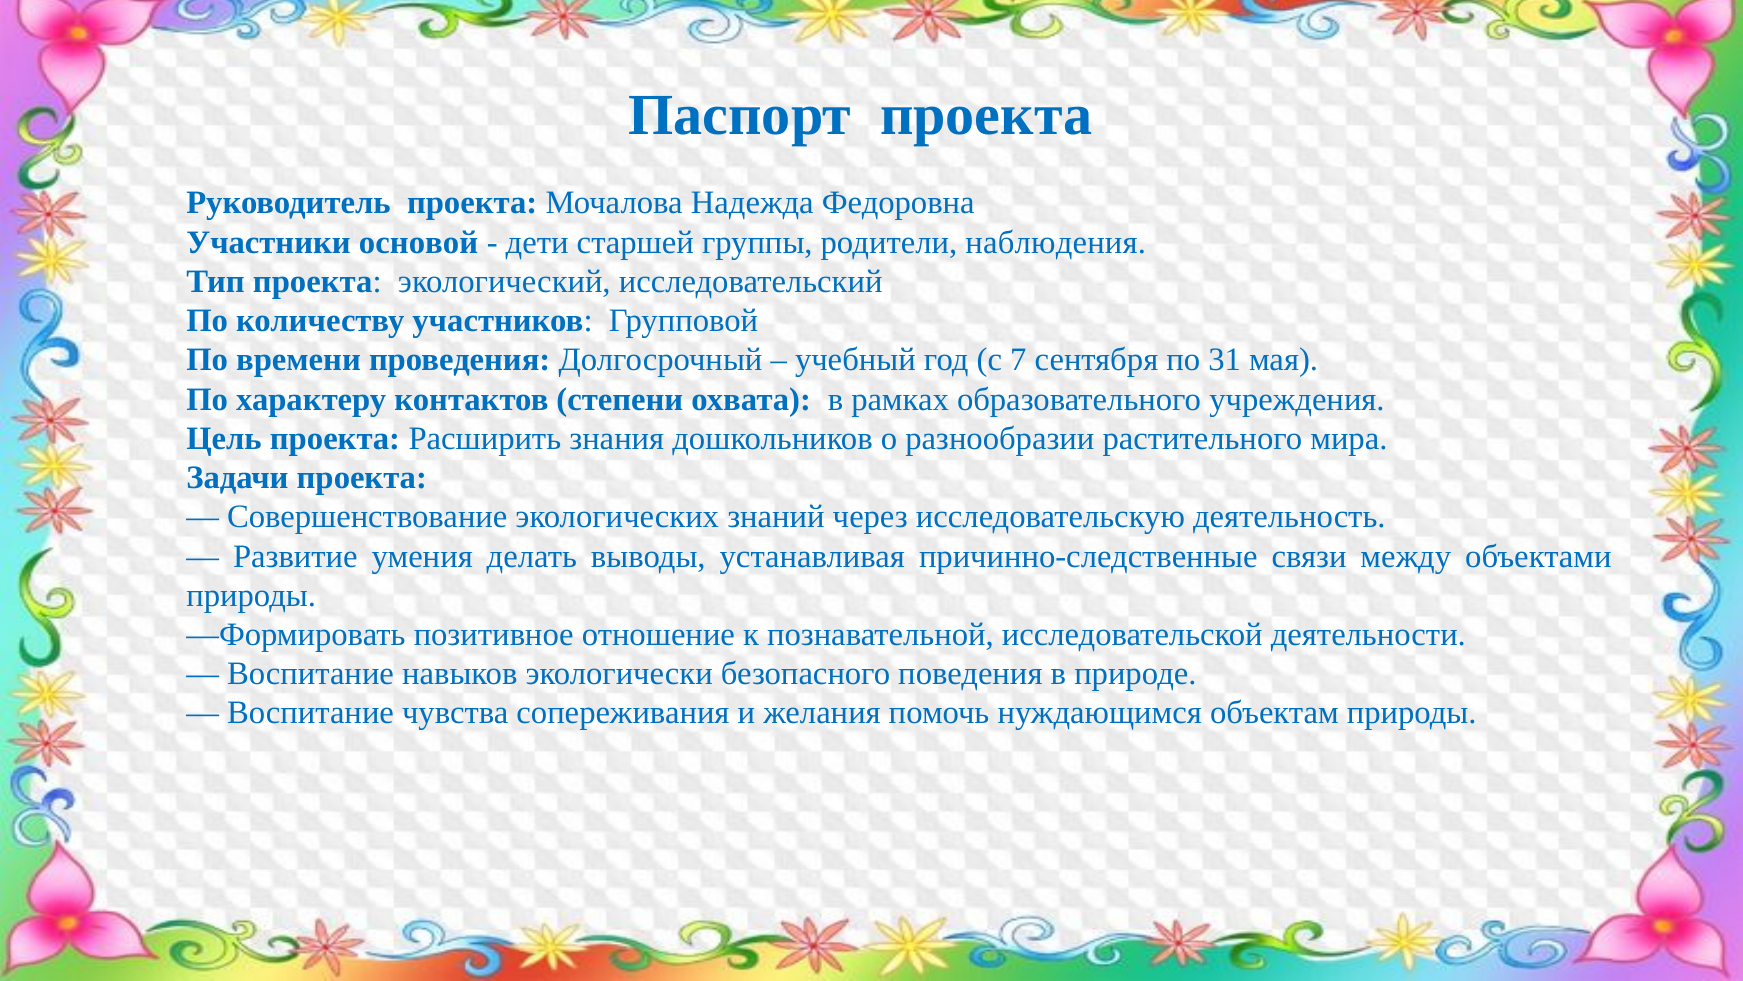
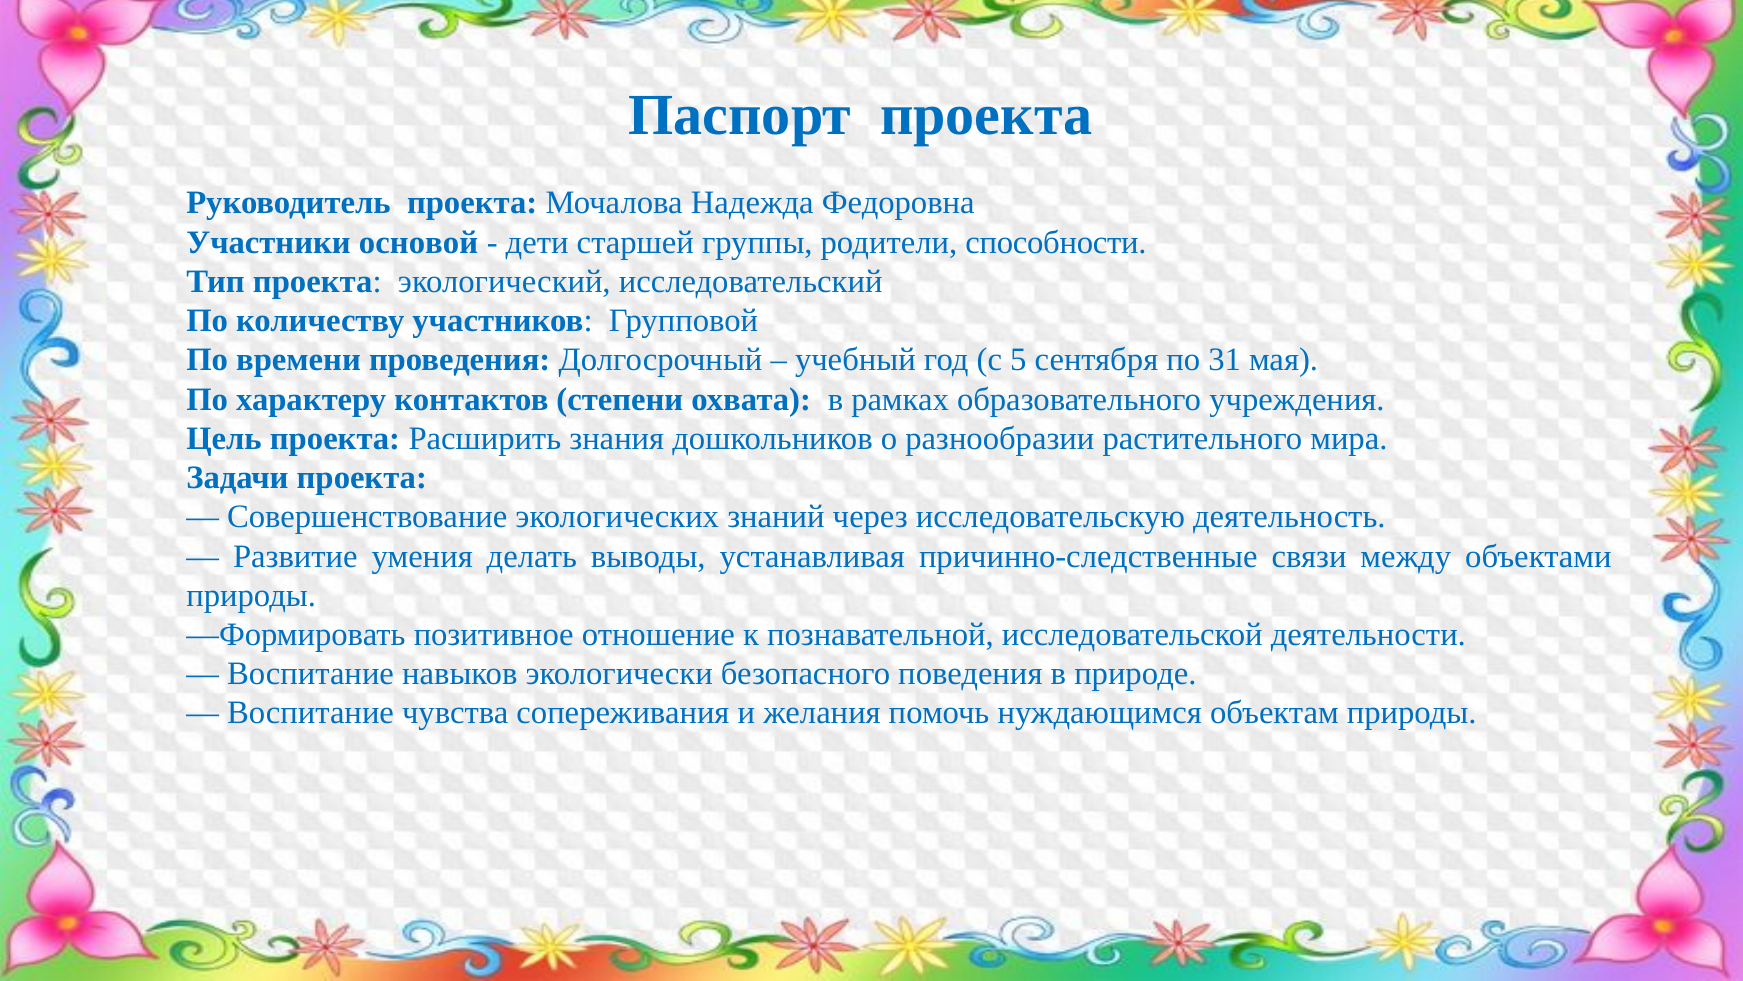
наблюдения: наблюдения -> способности (1056, 242)
7: 7 -> 5 (1018, 360)
